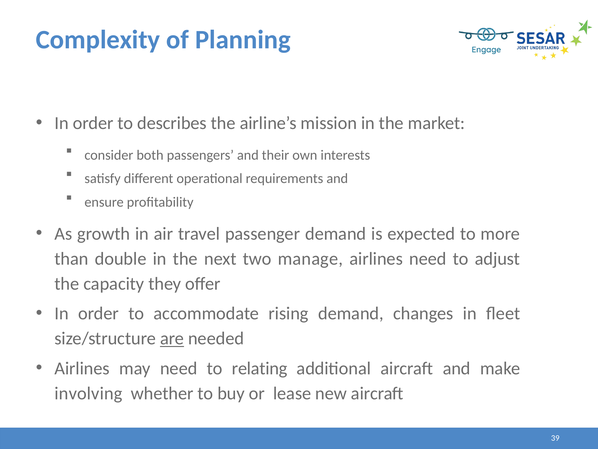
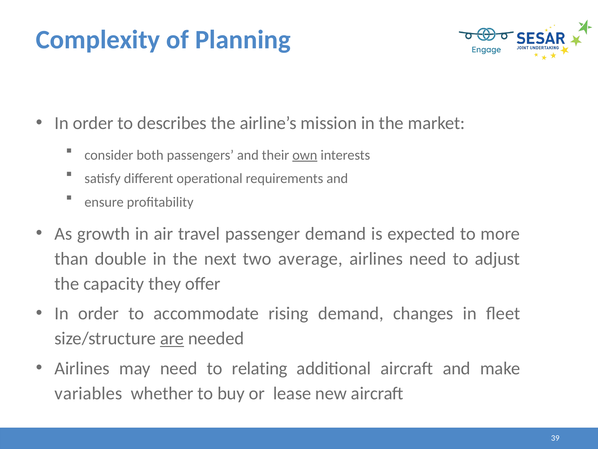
own underline: none -> present (305, 155)
manage: manage -> average (310, 258)
involving: involving -> variables (89, 393)
